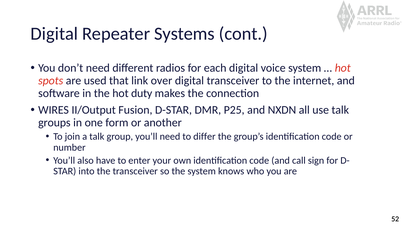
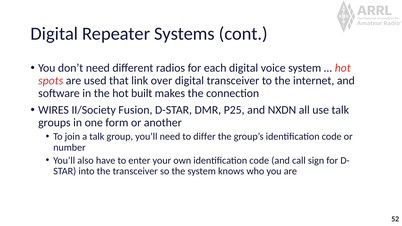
duty: duty -> built (142, 93)
II/Output: II/Output -> II/Society (94, 110)
